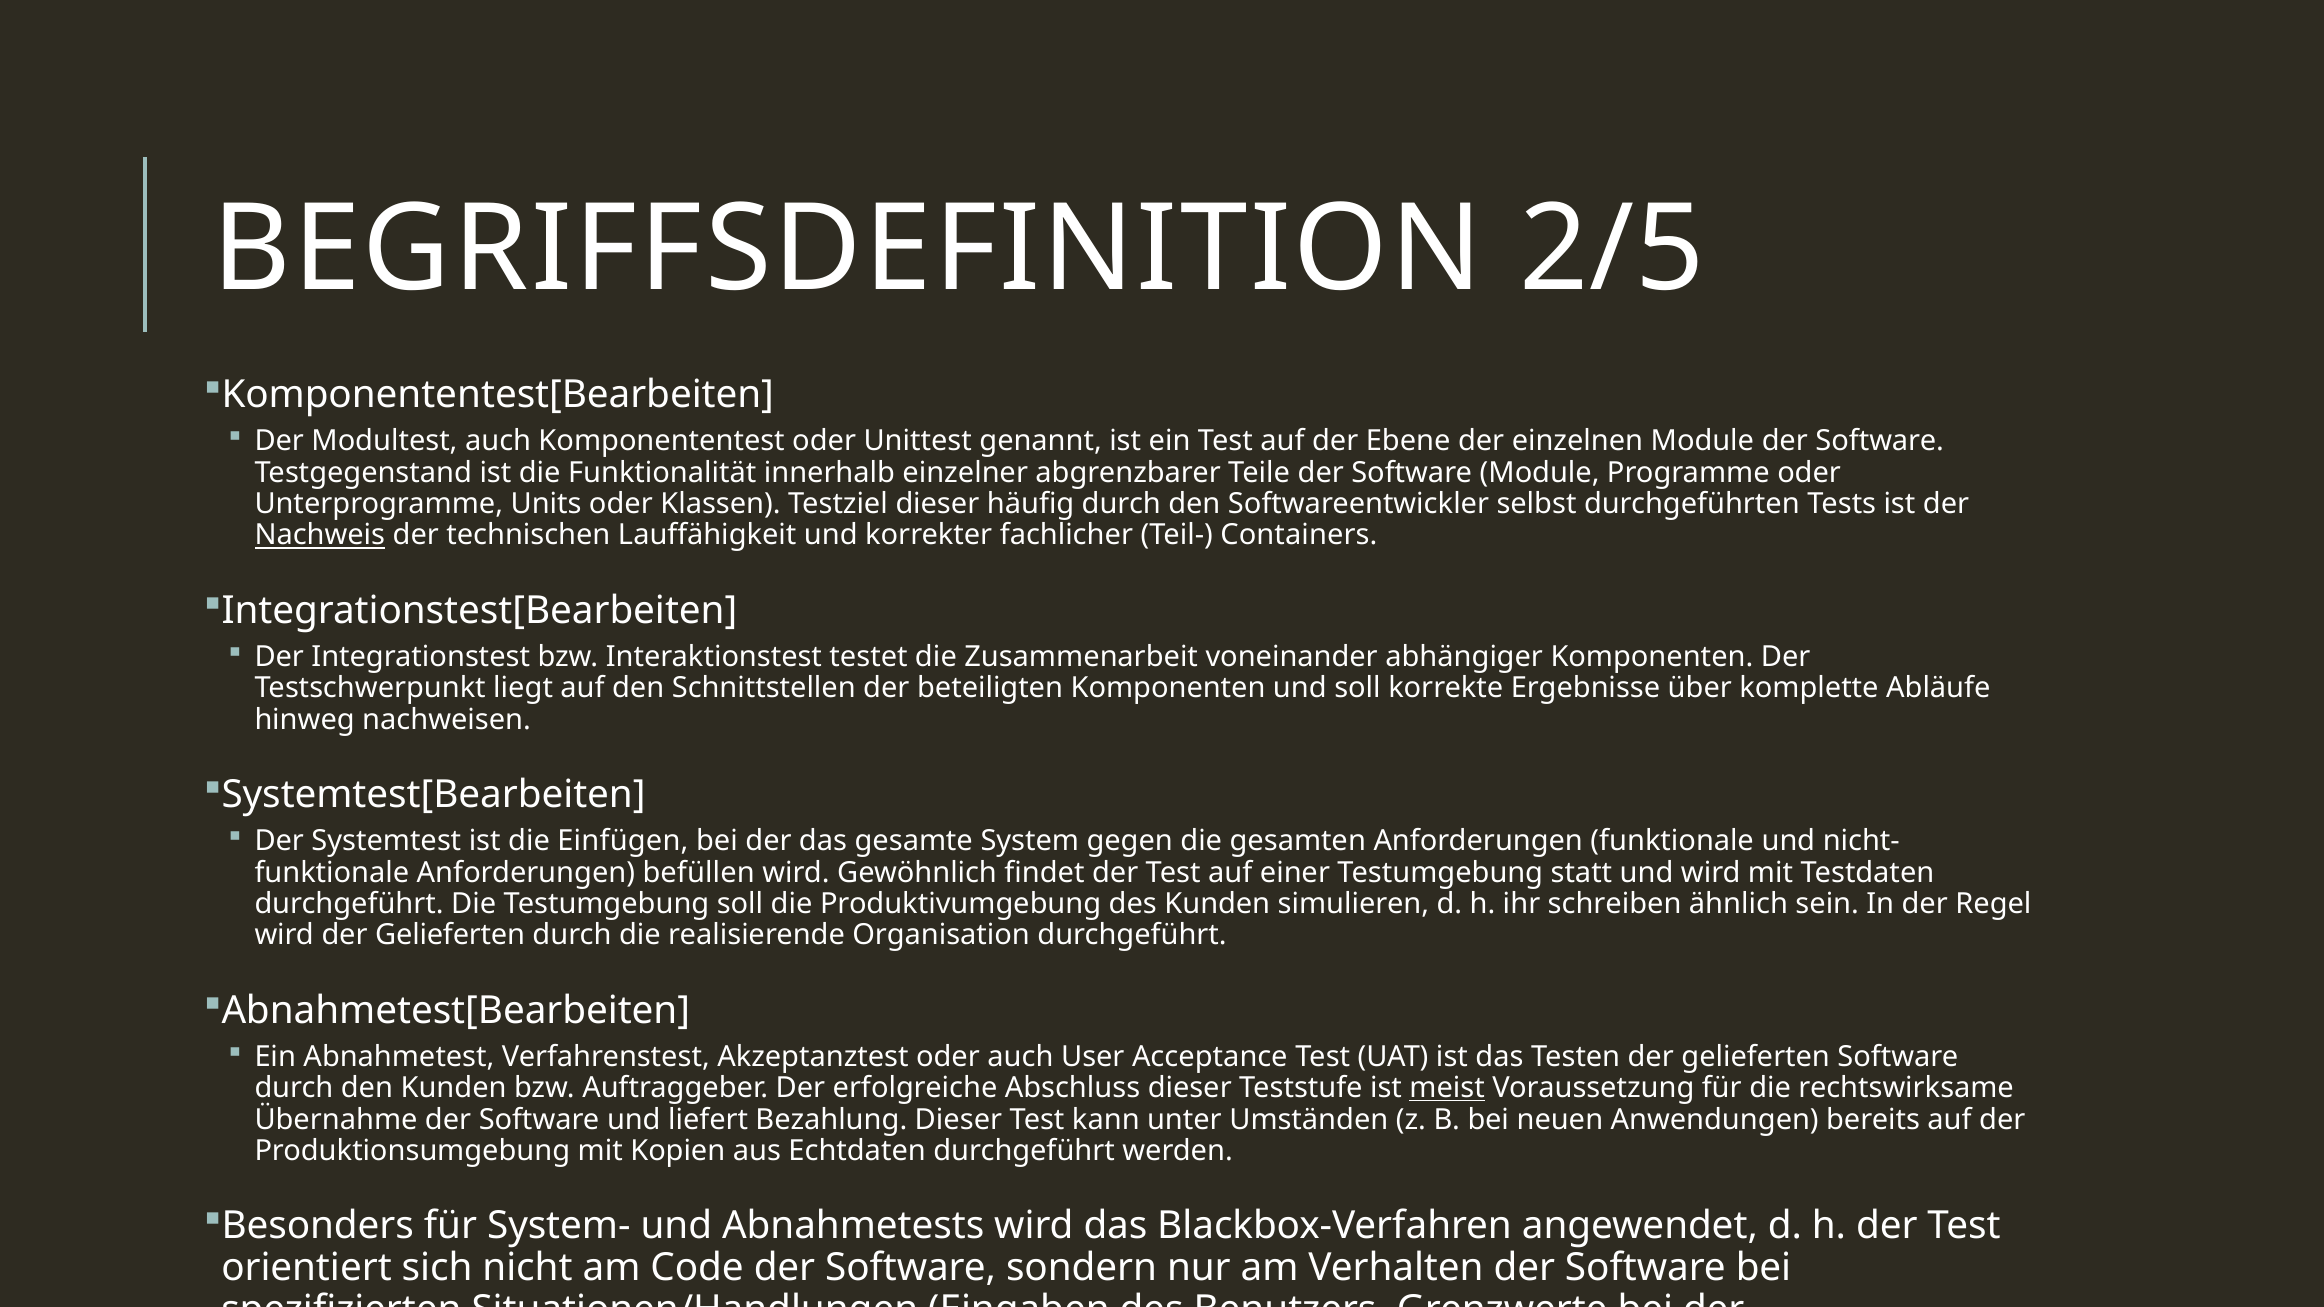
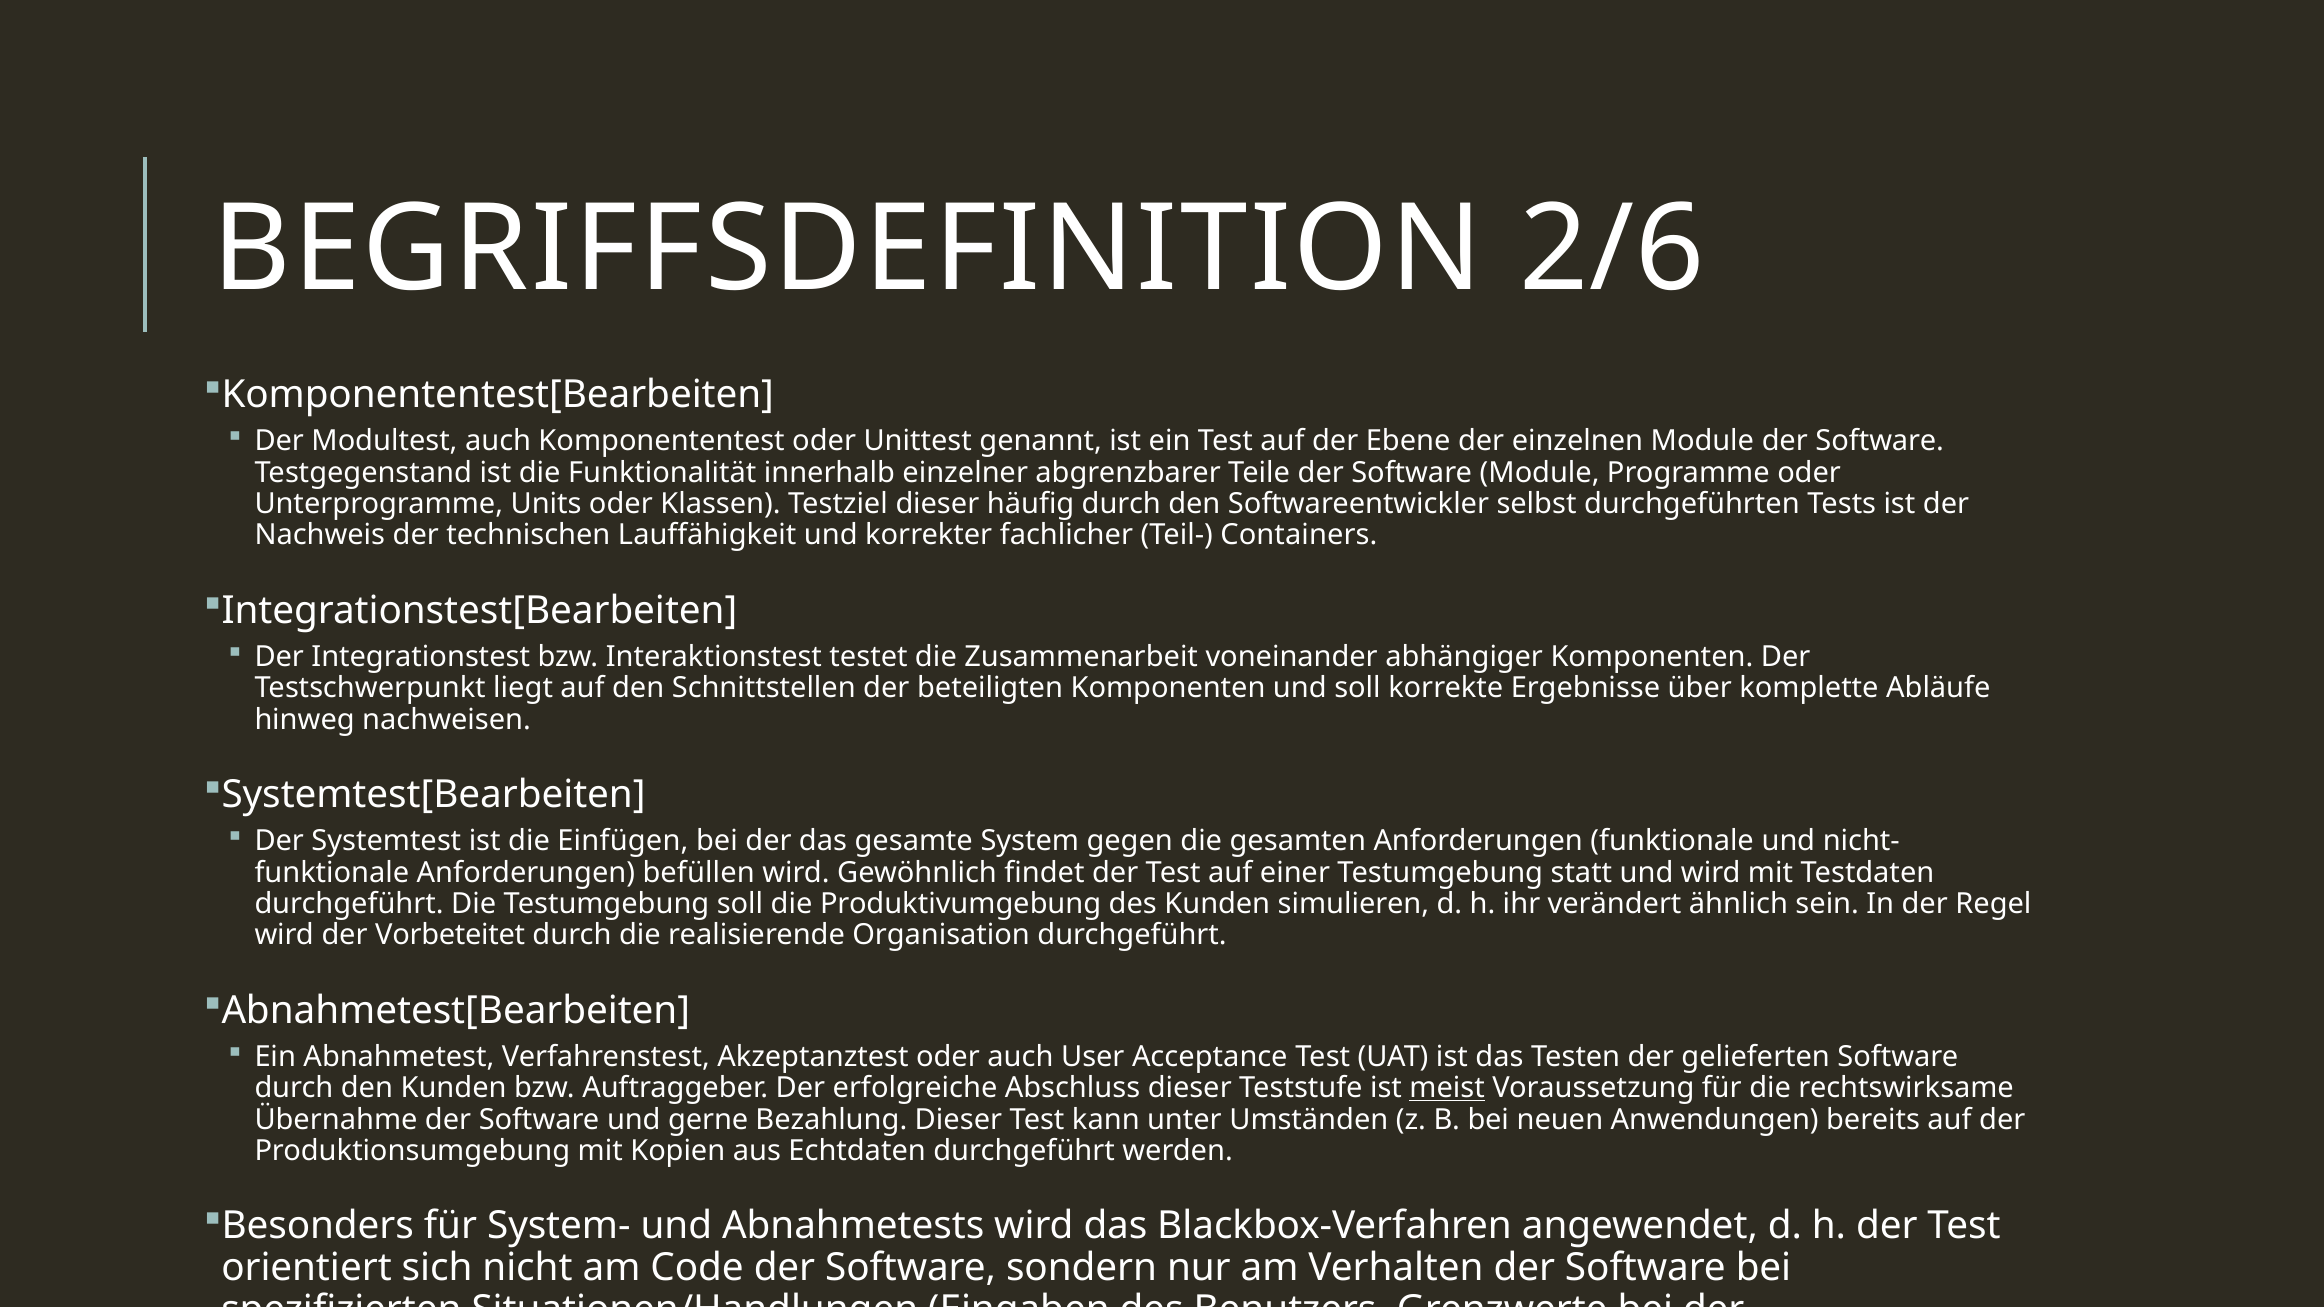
2/5: 2/5 -> 2/6 (1612, 249)
Nachweis underline: present -> none (320, 535)
schreiben: schreiben -> verändert (1615, 904)
wird der Gelieferten: Gelieferten -> Vorbeteitet (450, 935)
liefert: liefert -> gerne (708, 1120)
